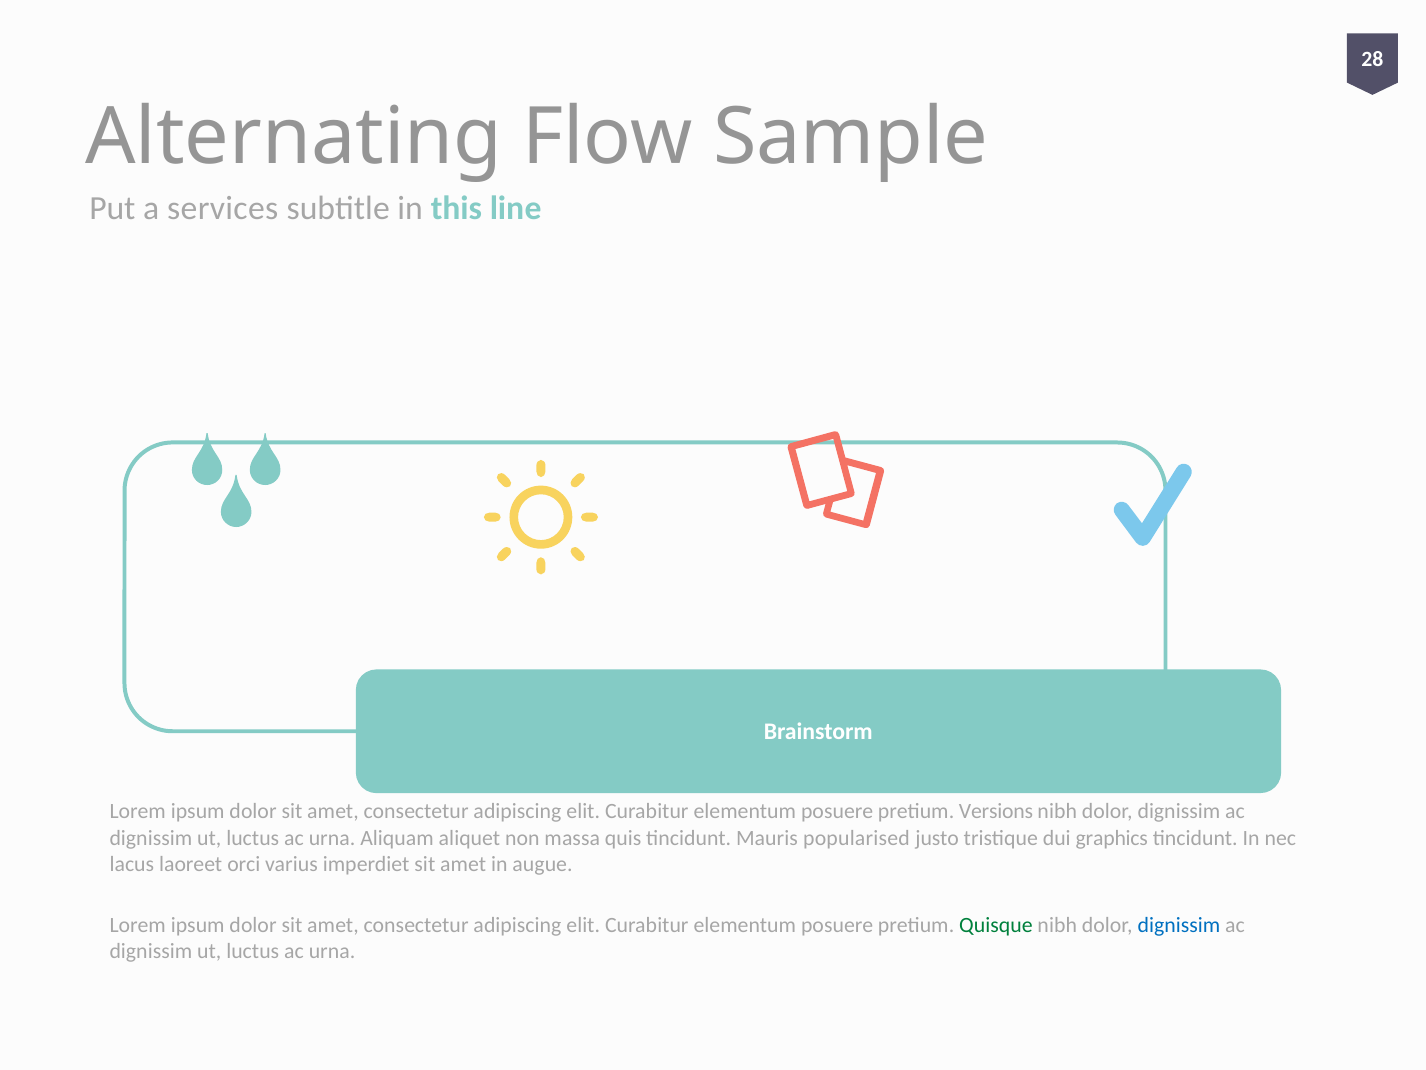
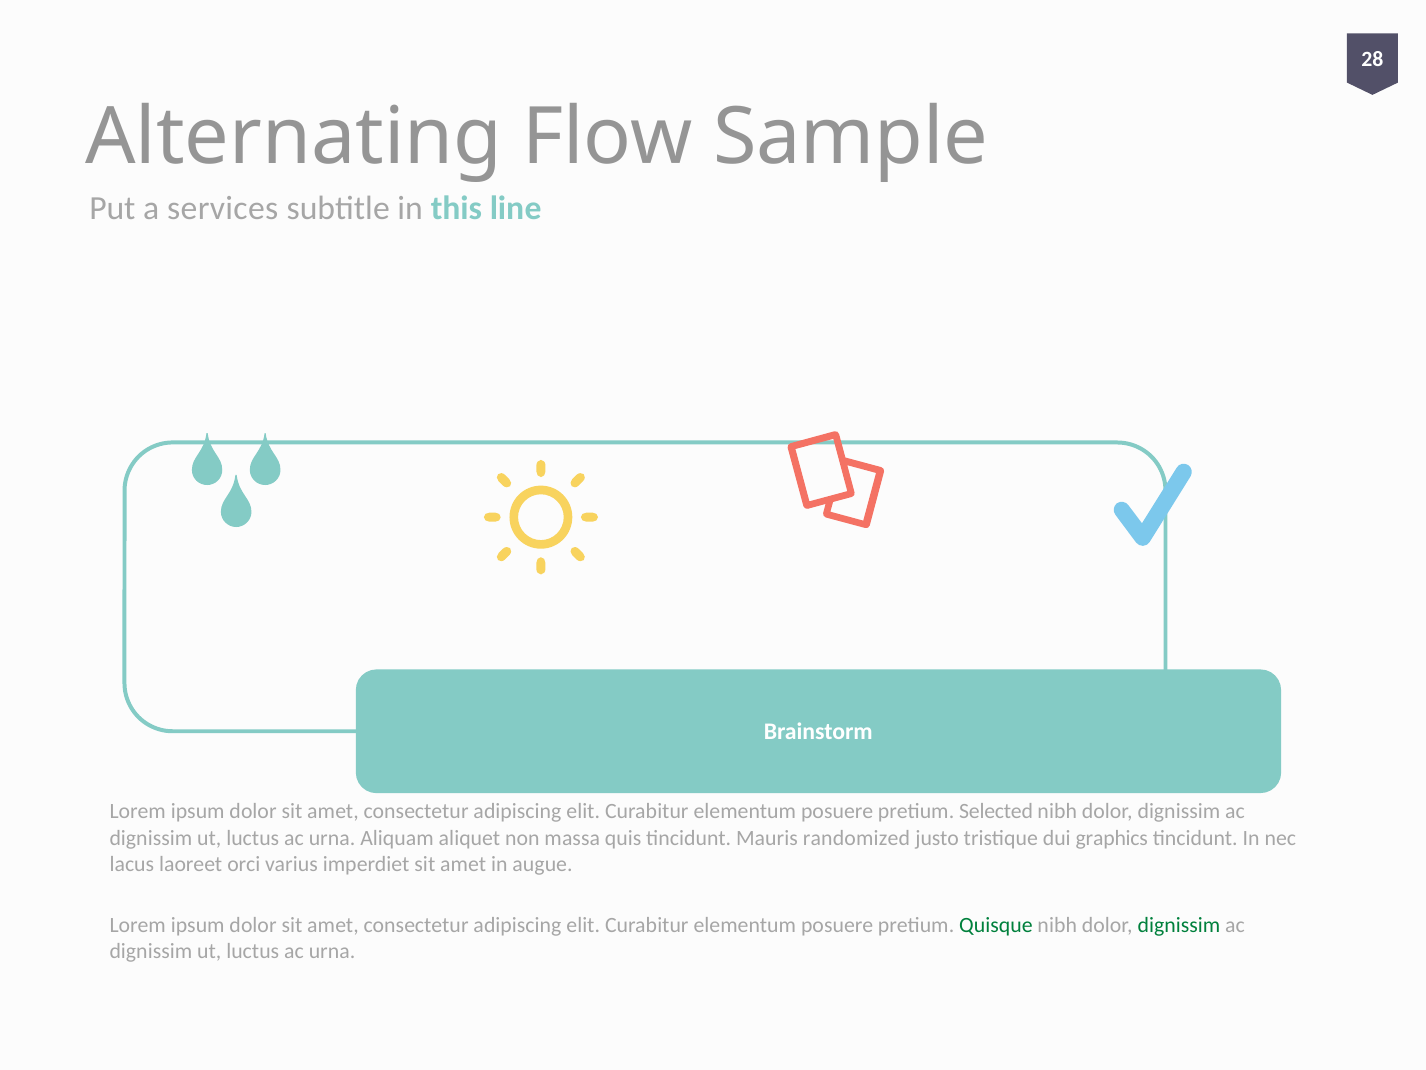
Versions: Versions -> Selected (996, 811)
popularised: popularised -> randomized (856, 838)
dignissim colour: blue -> green (1179, 925)
